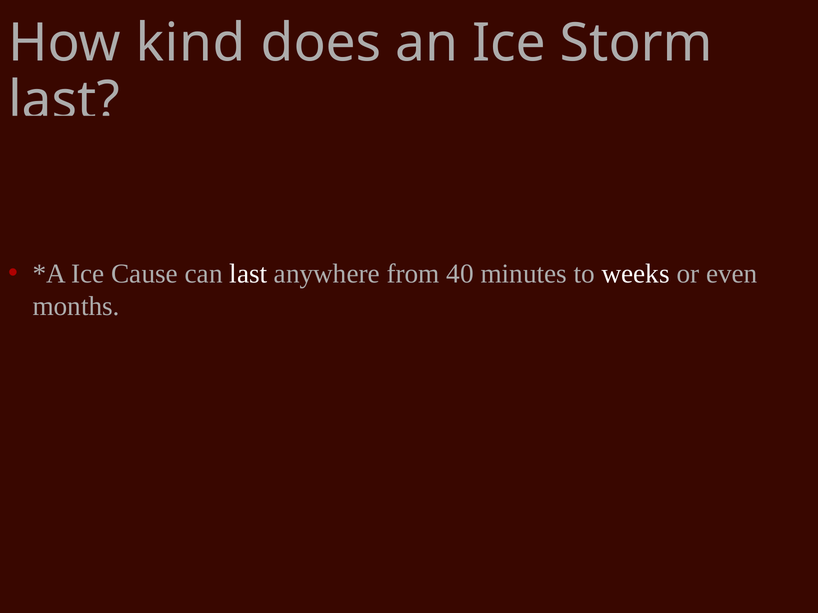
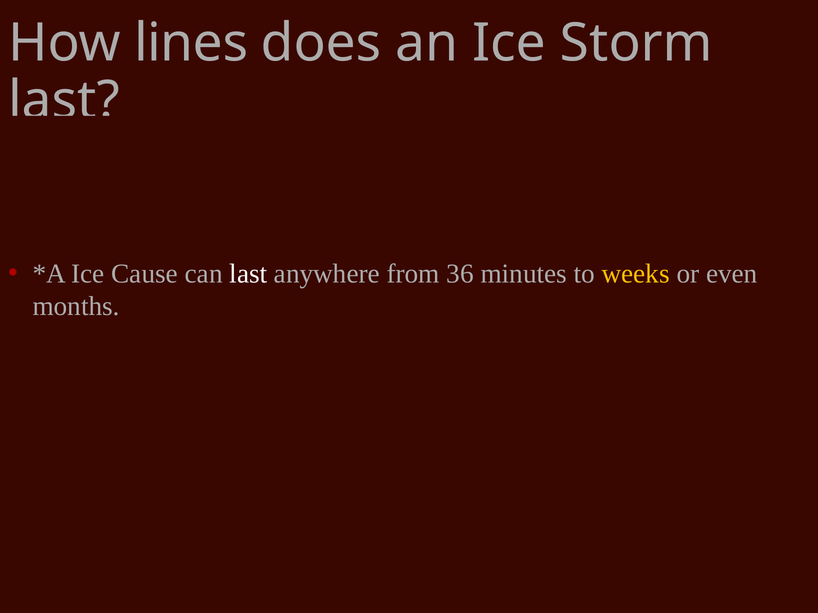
kind: kind -> lines (191, 43)
40: 40 -> 36 (460, 274)
weeks colour: white -> yellow (636, 274)
